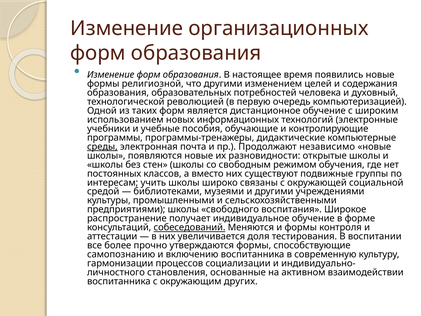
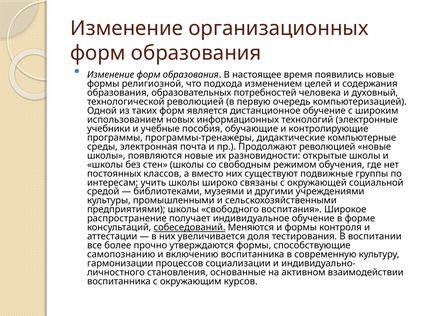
что другими: другими -> подхода (223, 84)
среды underline: present -> none (102, 147)
Продолжают независимо: независимо -> революцией (327, 147)
других: других -> курсов (241, 281)
